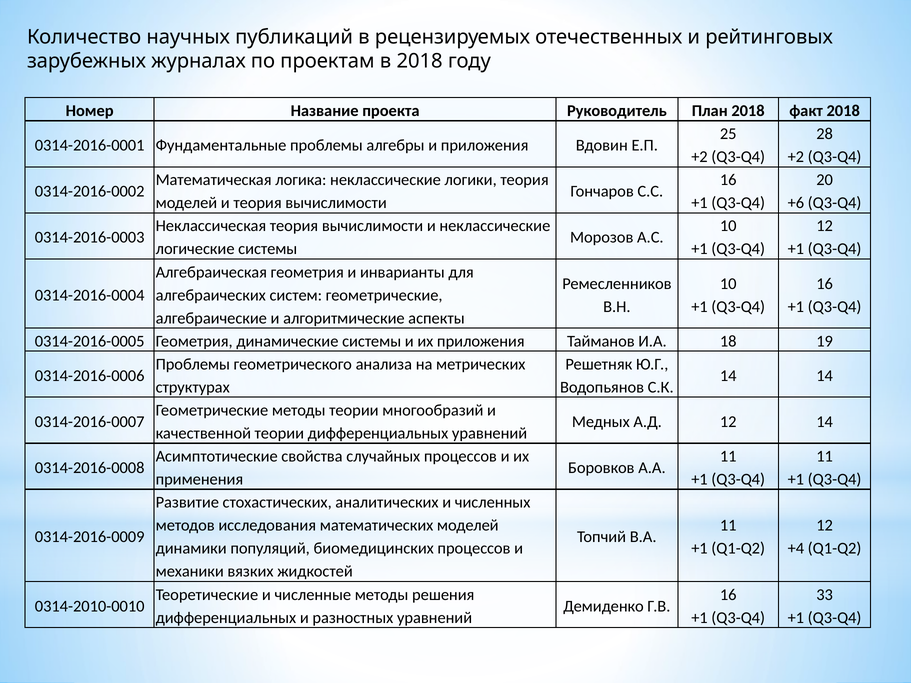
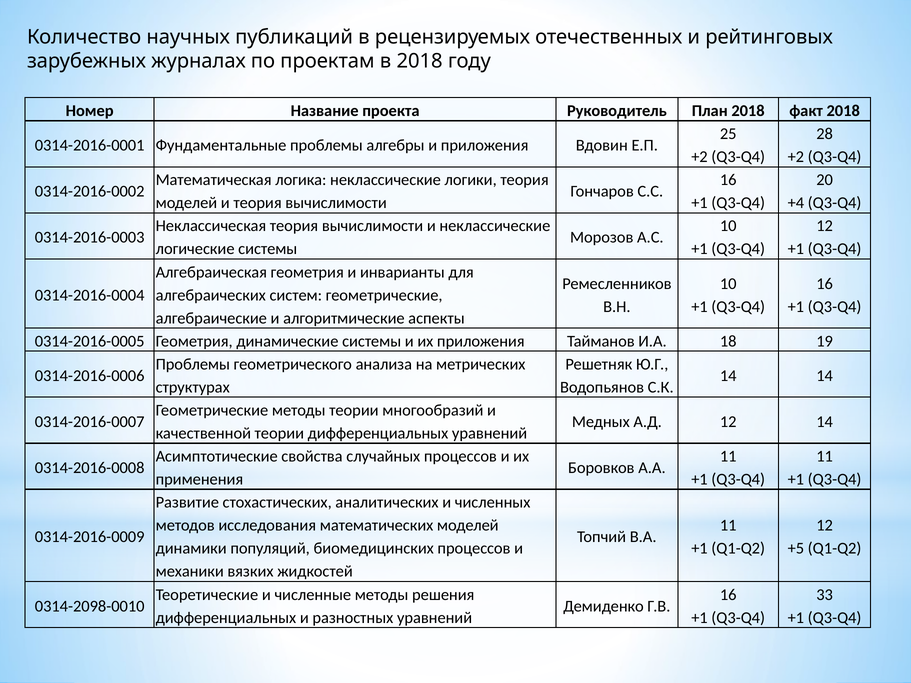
+6: +6 -> +4 (796, 203)
+4: +4 -> +5 (796, 549)
0314-2010-0010: 0314-2010-0010 -> 0314-2098-0010 (90, 606)
